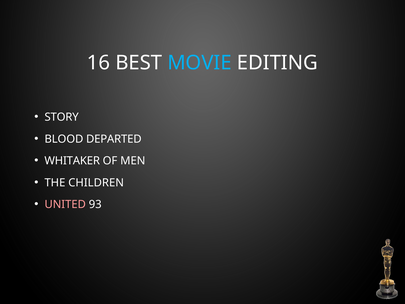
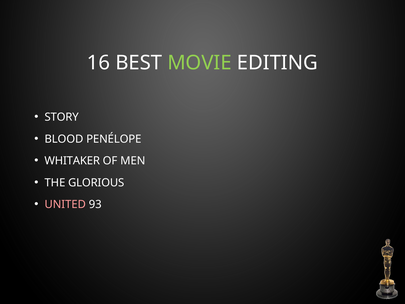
MOVIE colour: light blue -> light green (199, 63)
DEPARTED: DEPARTED -> PENÉLOPE (114, 139)
CHILDREN: CHILDREN -> GLORIOUS (96, 183)
